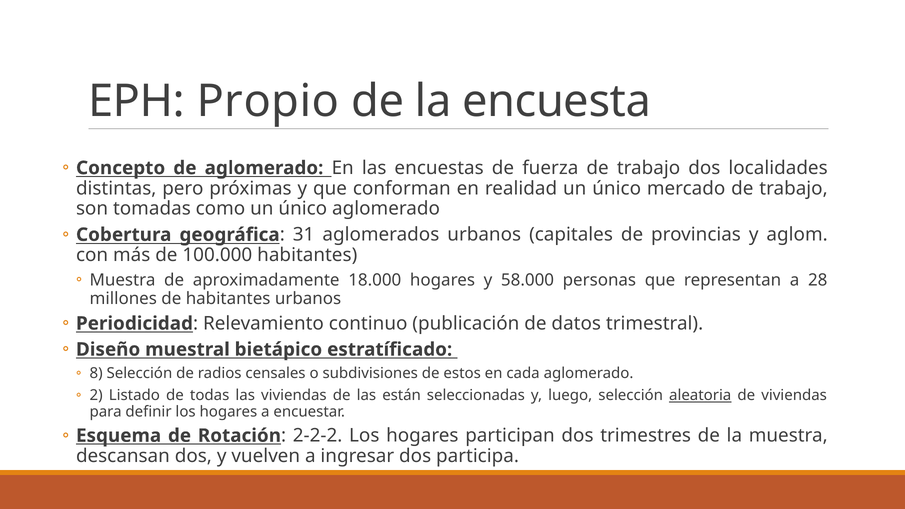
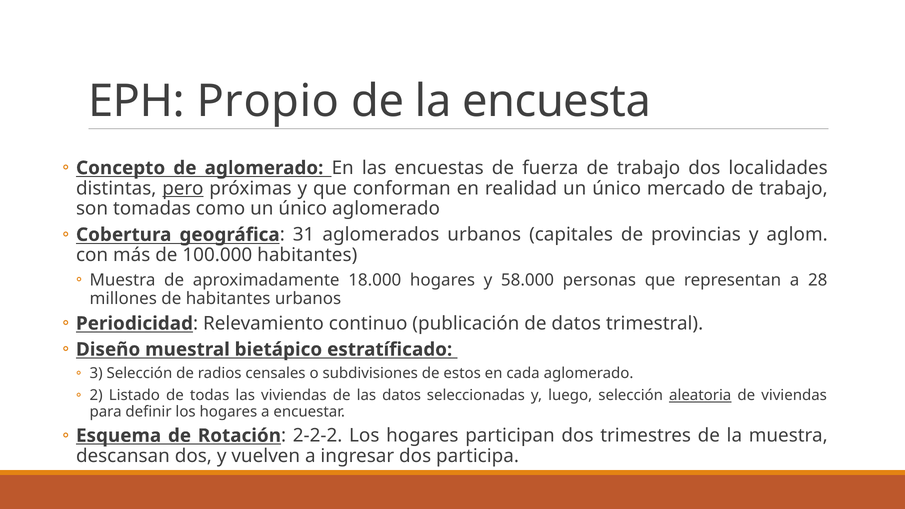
pero underline: none -> present (183, 188)
8: 8 -> 3 (96, 373)
las están: están -> datos (402, 395)
